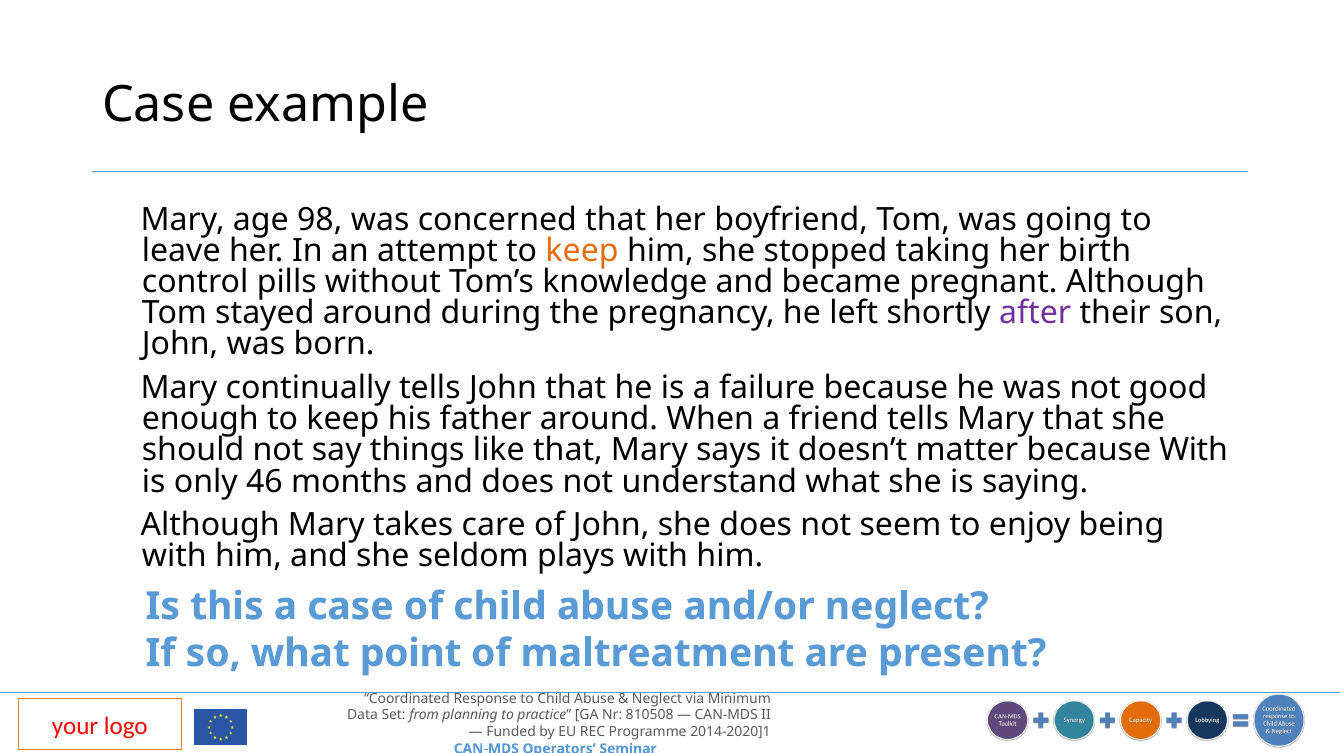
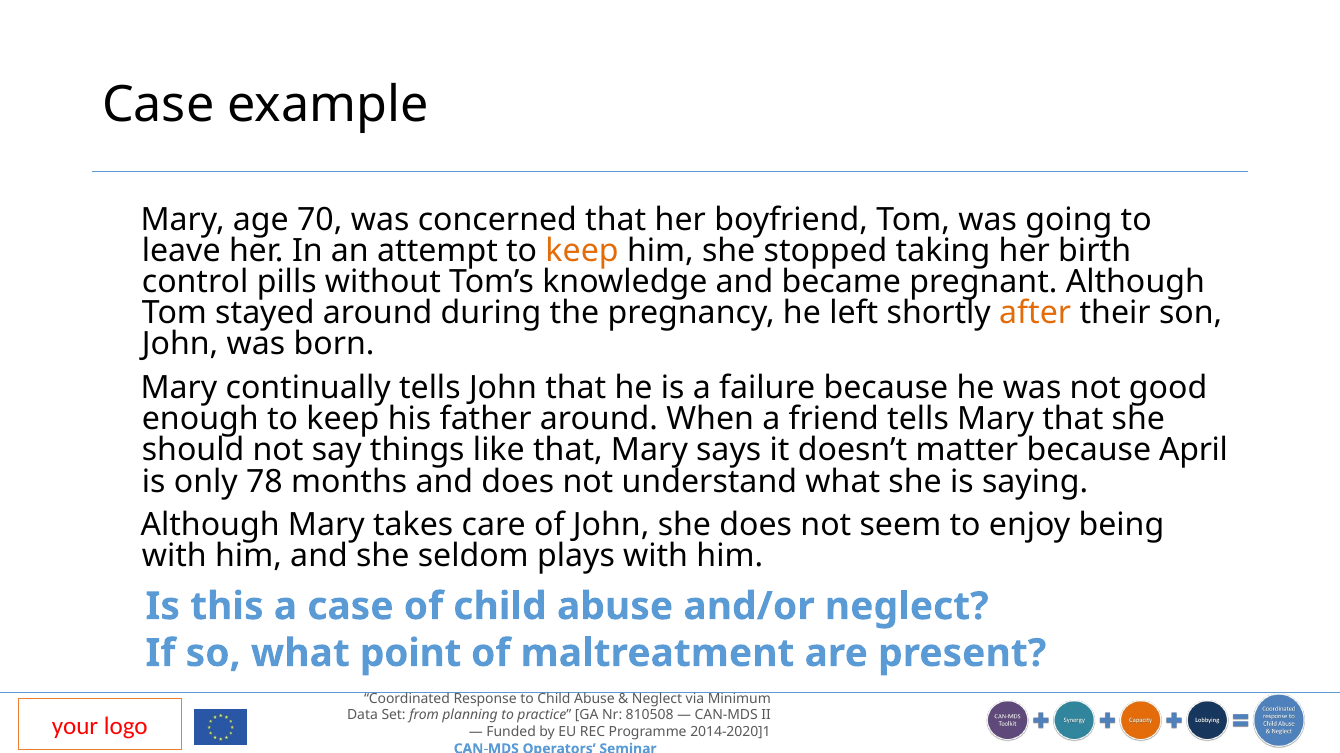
98: 98 -> 70 (320, 220)
after colour: purple -> orange (1035, 314)
because With: With -> April (1194, 451)
46: 46 -> 78 (264, 482)
